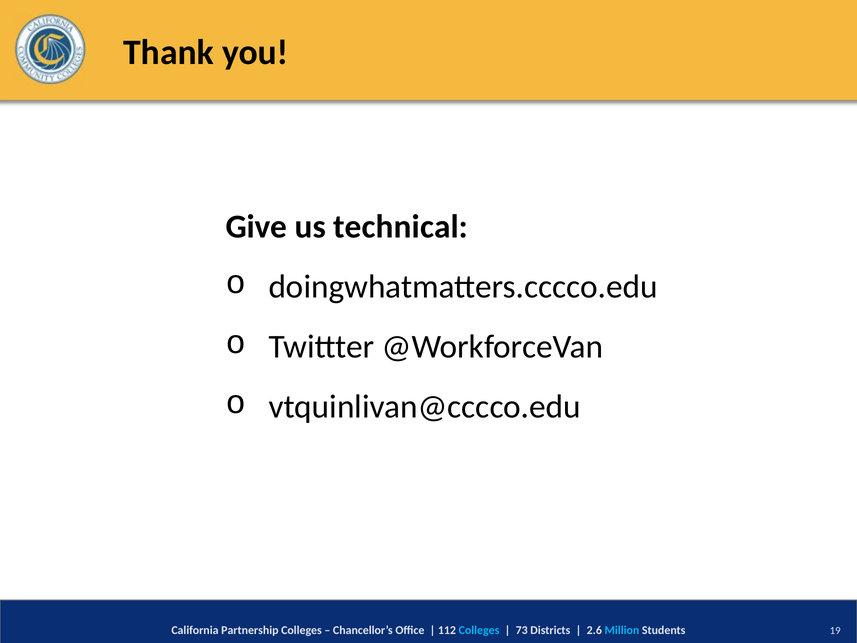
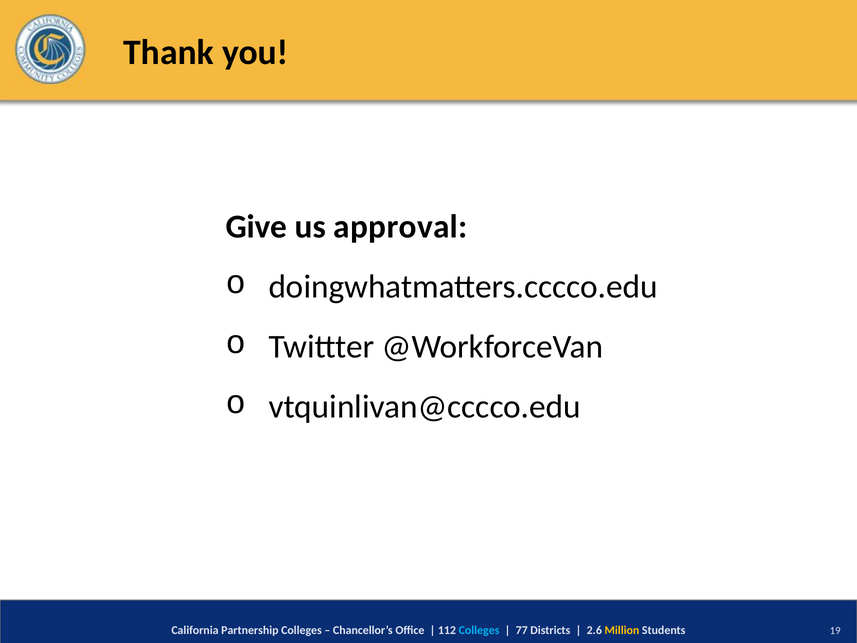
technical: technical -> approval (401, 227)
73: 73 -> 77 (522, 630)
Million colour: light blue -> yellow (622, 630)
